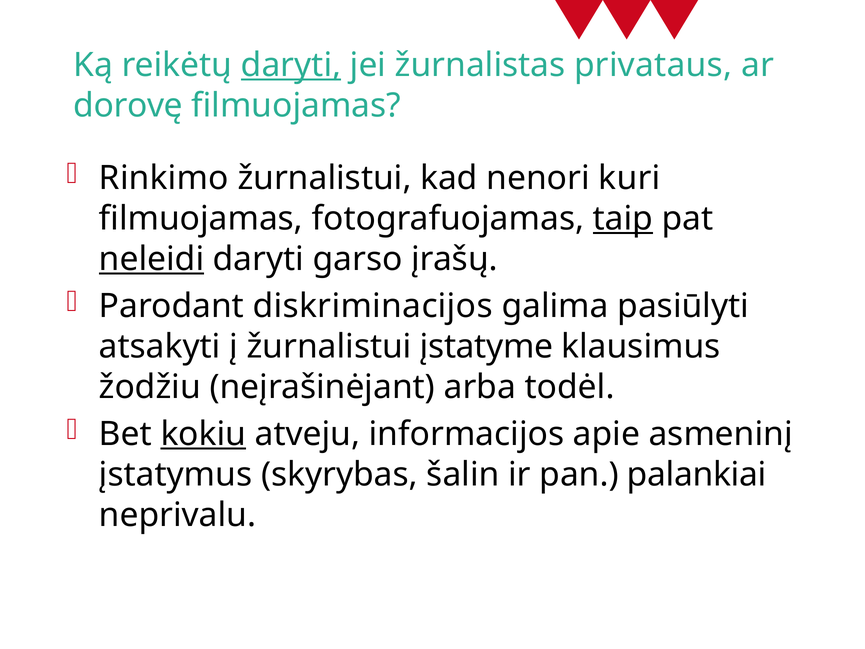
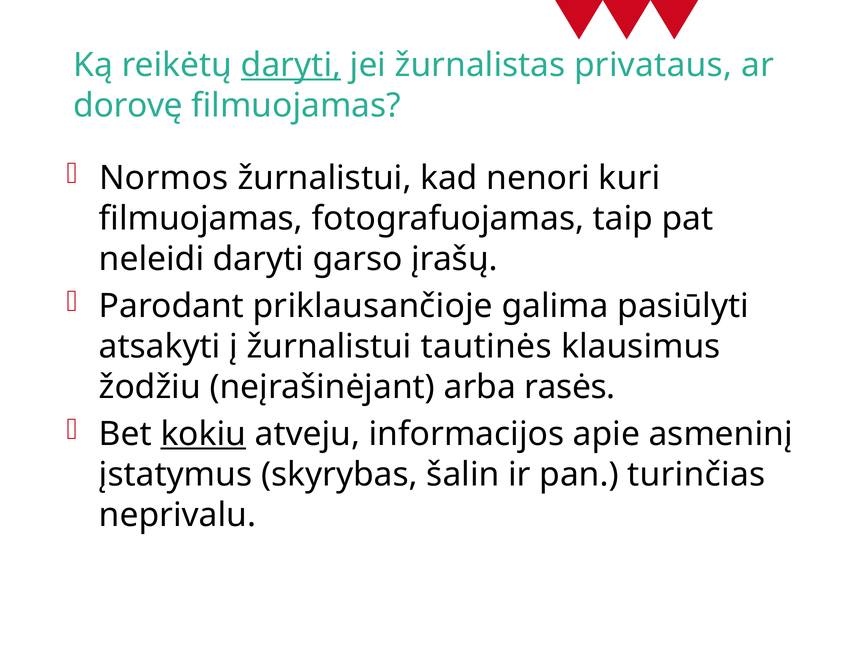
Rinkimo: Rinkimo -> Normos (164, 178)
taip underline: present -> none (623, 219)
neleidi underline: present -> none (152, 259)
diskriminacijos: diskriminacijos -> priklausančioje (373, 306)
įstatyme: įstatyme -> tautinės (486, 347)
todėl: todėl -> rasės (570, 387)
palankiai: palankiai -> turinčias (696, 474)
